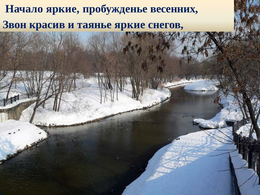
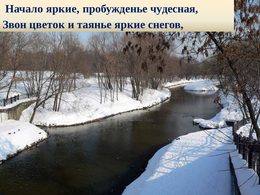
весенних: весенних -> чудесная (174, 9)
красив: красив -> цветок (47, 25)
